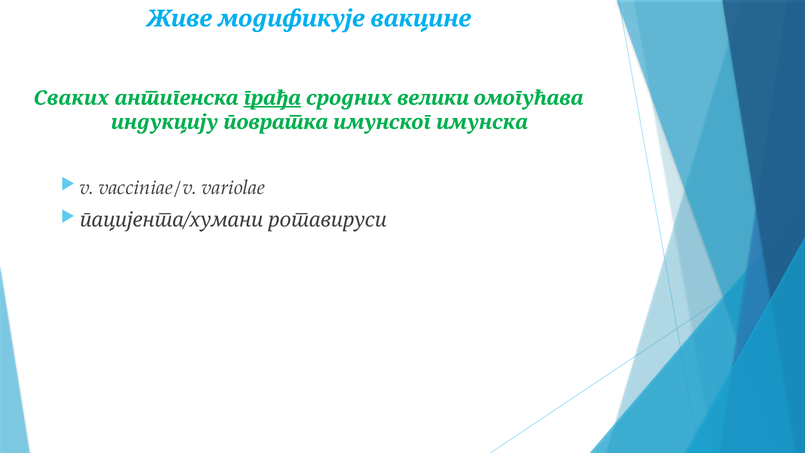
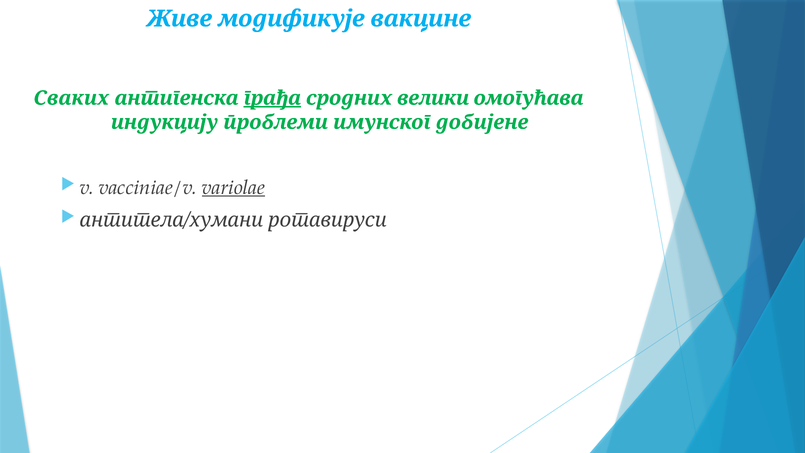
повратка: повратка -> проблеми (276, 122)
имунска: имунска -> добијене (482, 122)
variolae underline: none -> present (234, 187)
пацијента/хумани: пацијента/хумани -> антитела/хумани (171, 220)
